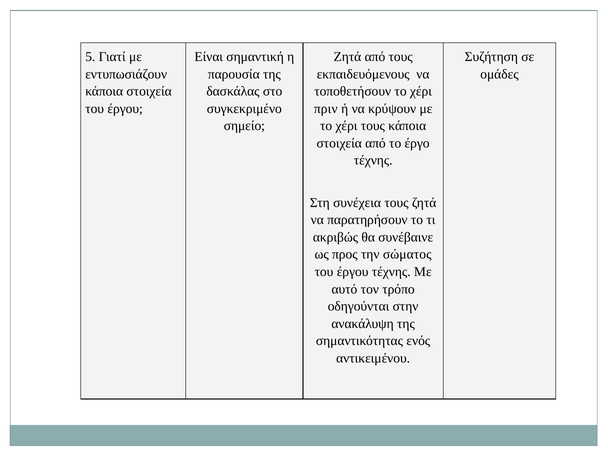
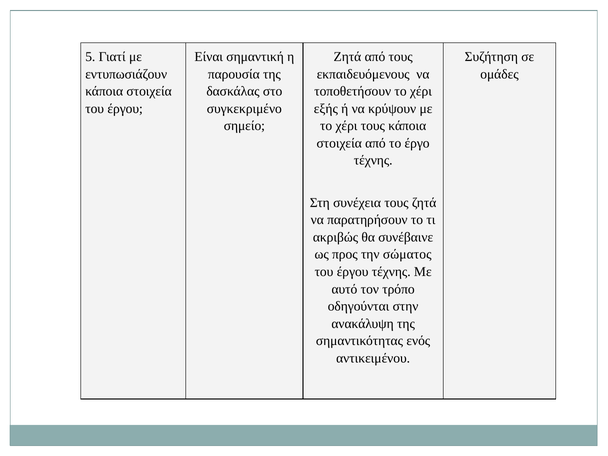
πριν: πριν -> εξής (326, 109)
